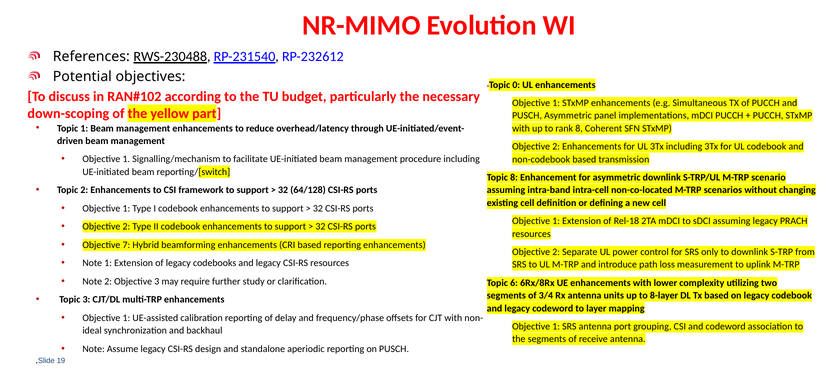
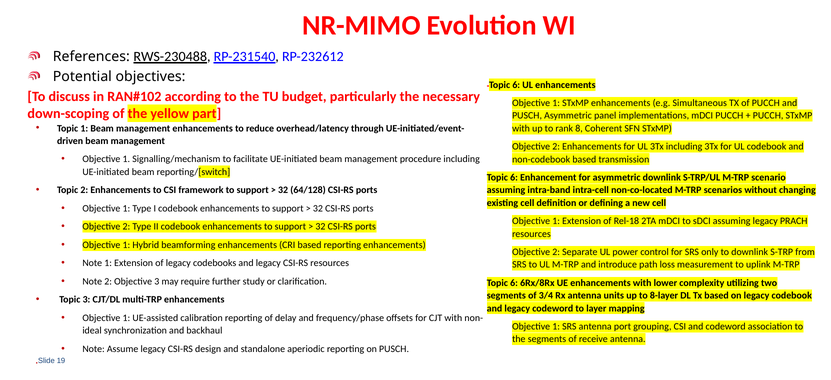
0: 0 -> 6 (516, 85)
8: 8 -> 6 (514, 178)
7: 7 -> 1 (126, 245)
